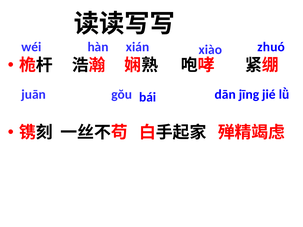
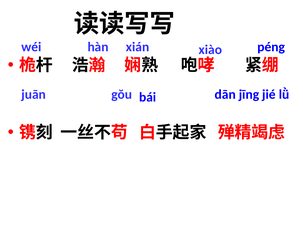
zhuó: zhuó -> péng (271, 47)
